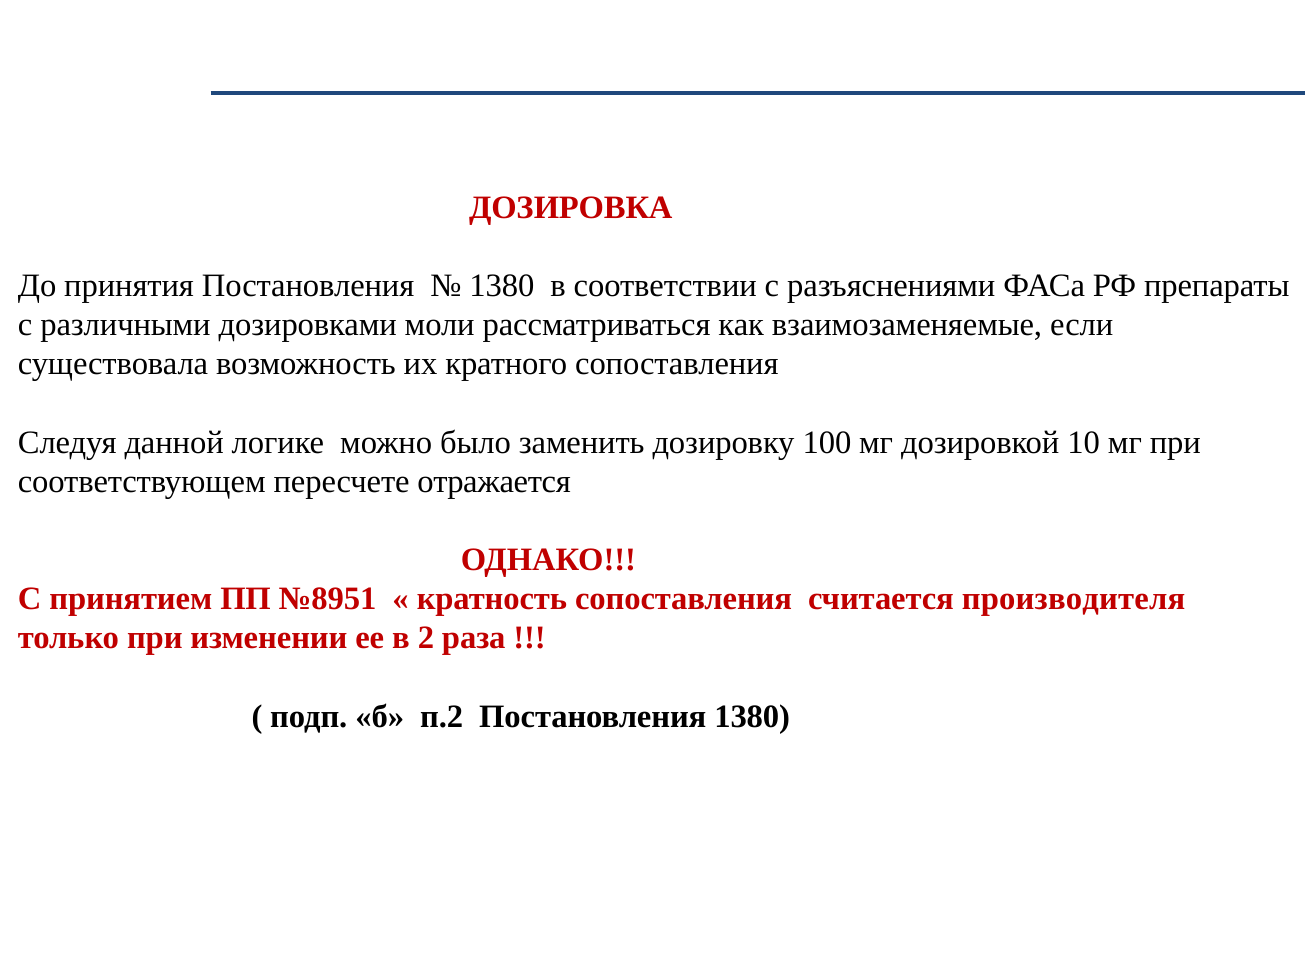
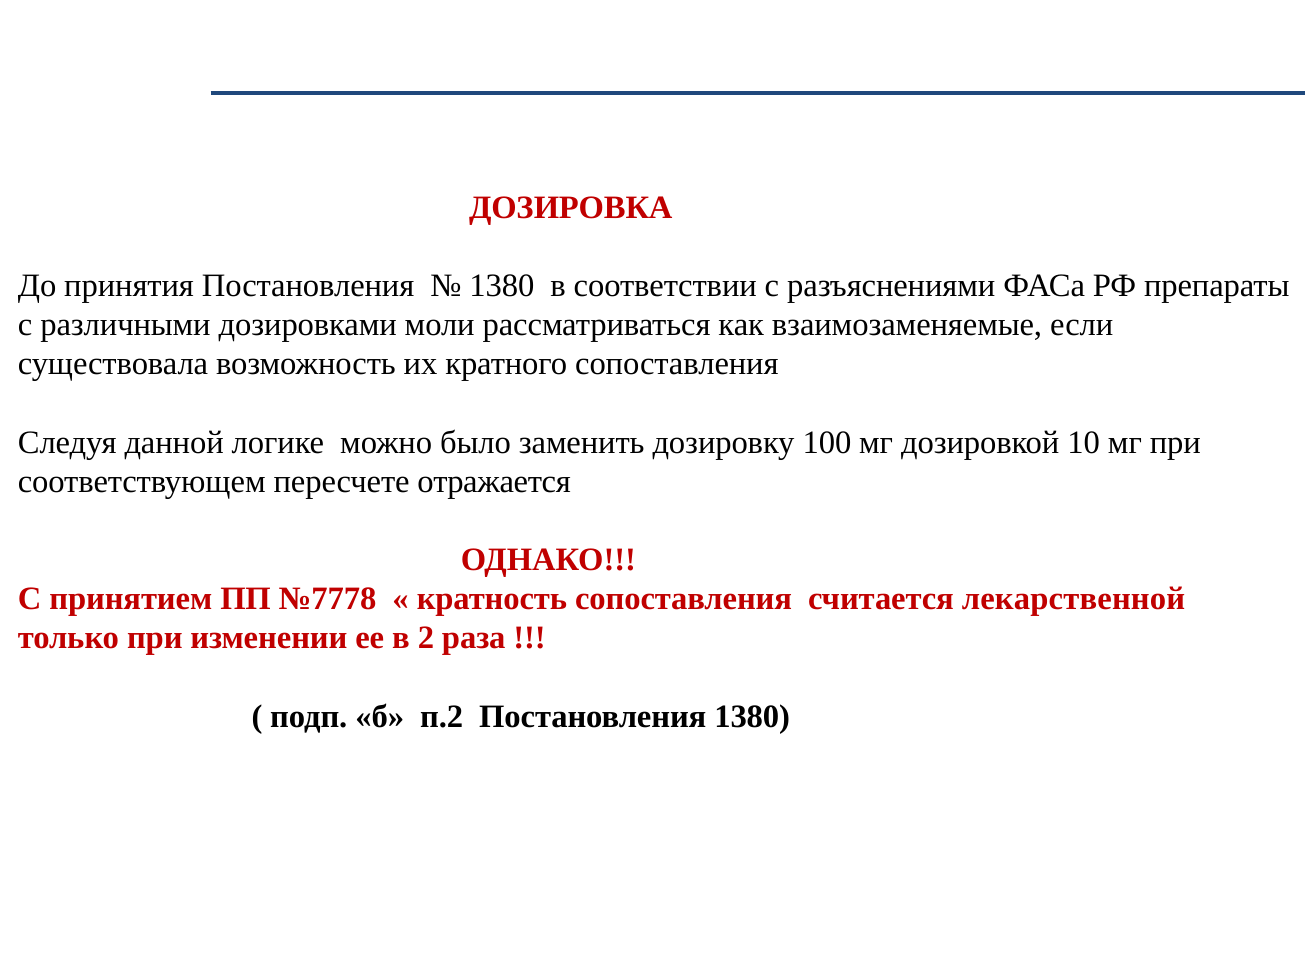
№8951: №8951 -> №7778 (328, 599)
производителя: производителя -> лекарственной (1074, 599)
